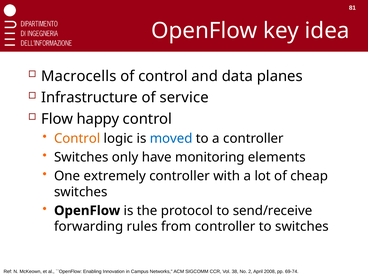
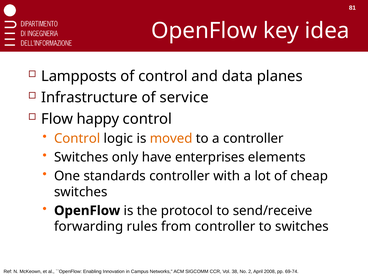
Macrocells: Macrocells -> Lampposts (79, 76)
moved colour: blue -> orange (171, 138)
monitoring: monitoring -> enterprises (210, 157)
extremely: extremely -> standards (115, 176)
